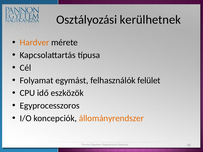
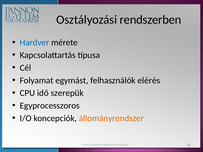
kerülhetnek: kerülhetnek -> rendszerben (150, 20)
Hardver colour: orange -> blue (34, 43)
felület: felület -> elérés (149, 81)
eszközök: eszközök -> szerepük (67, 93)
